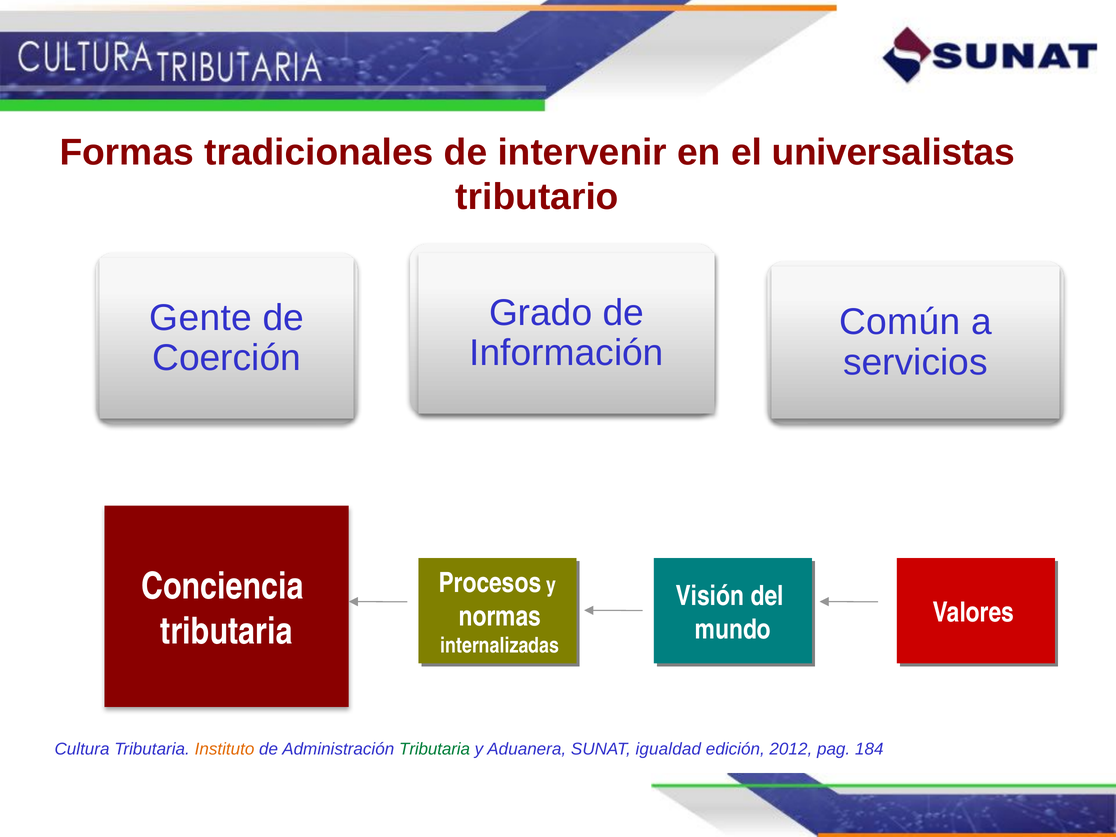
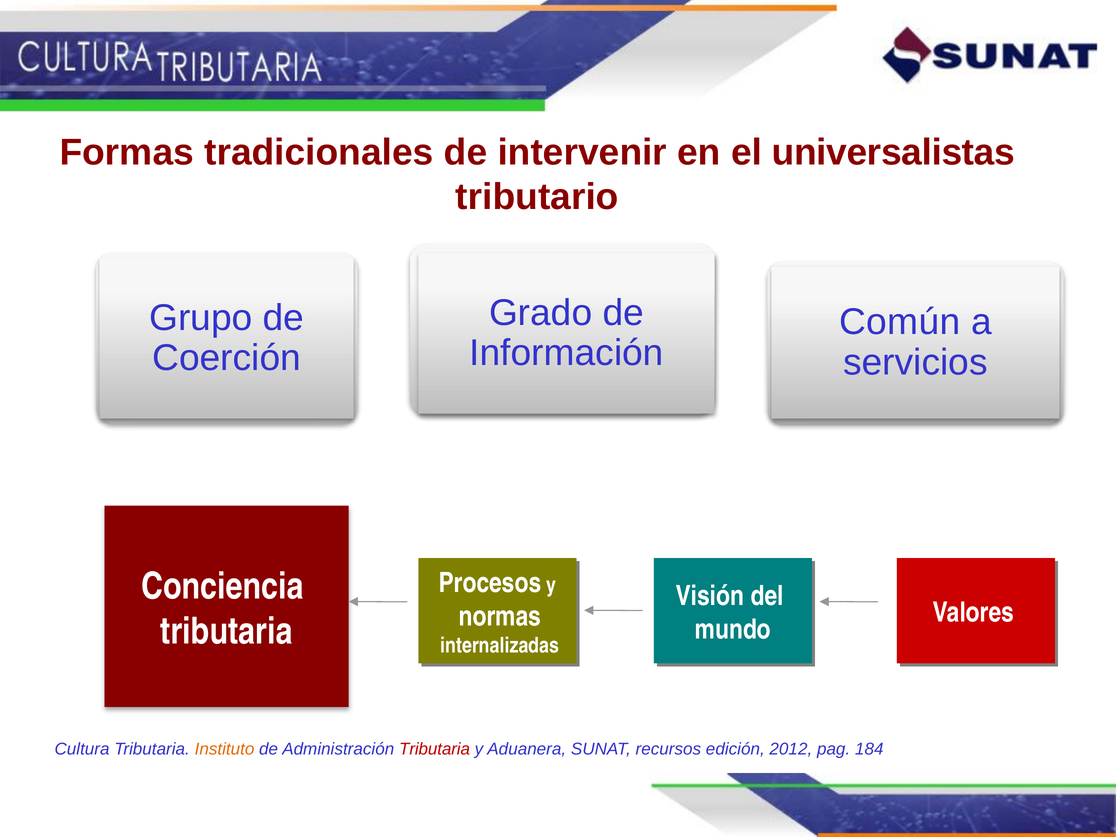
Gente: Gente -> Grupo (201, 318)
Tributaria colour: green -> red (435, 749)
igualdad: igualdad -> recursos (668, 749)
